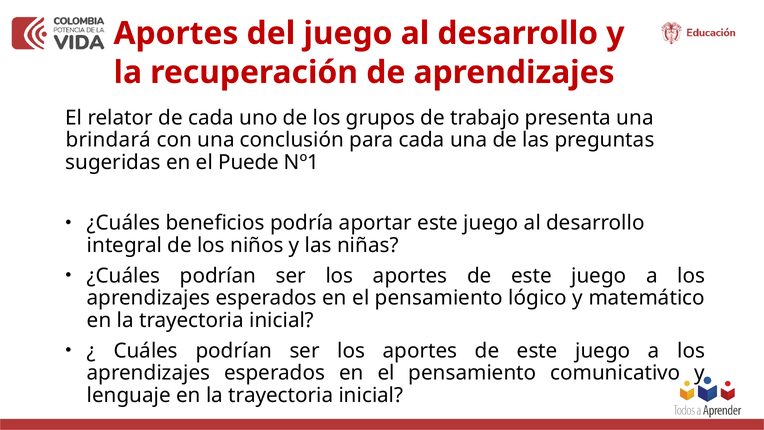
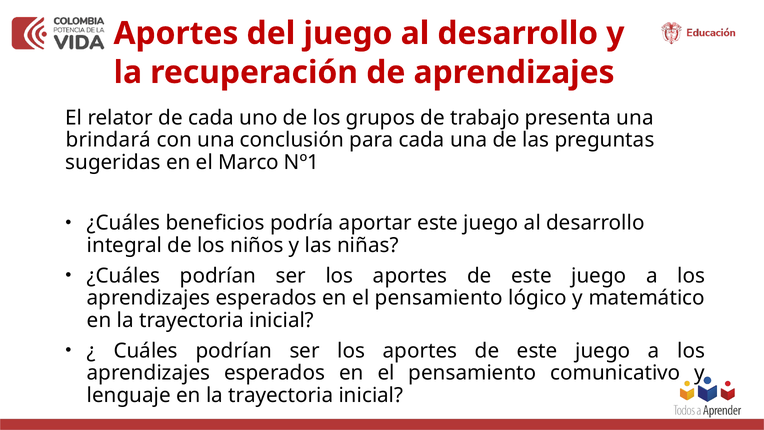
Puede: Puede -> Marco (249, 162)
